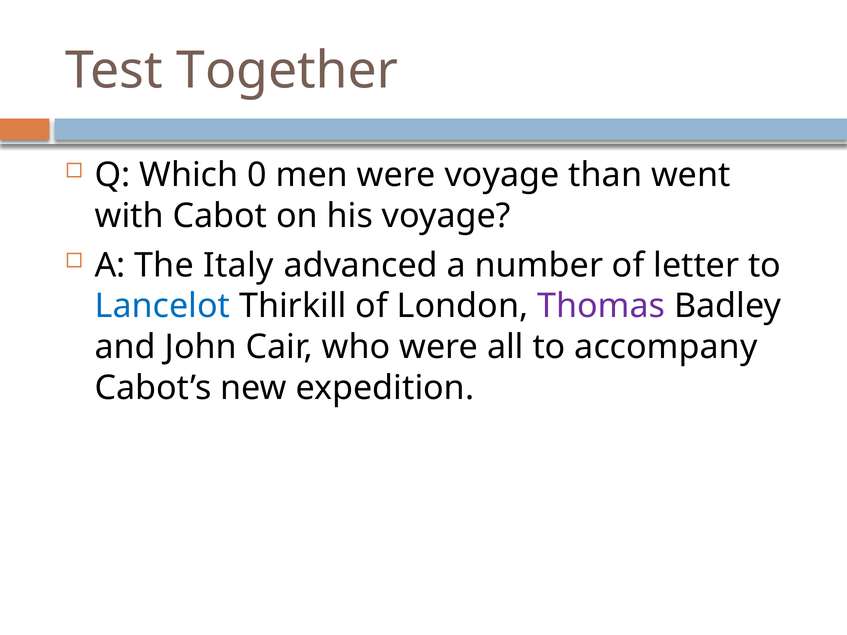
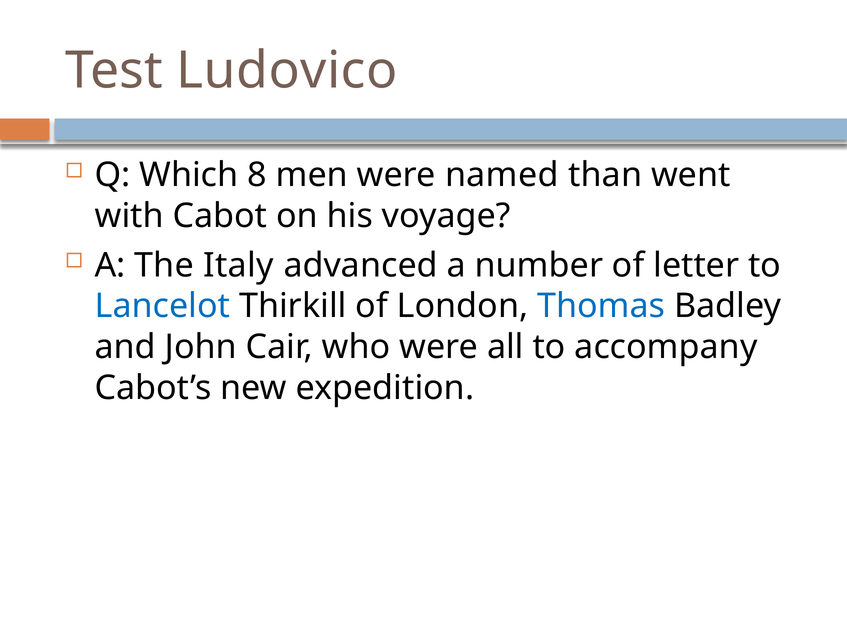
Together: Together -> Ludovico (287, 71)
0: 0 -> 8 (257, 175)
were voyage: voyage -> named (502, 175)
Thomas colour: purple -> blue (601, 306)
